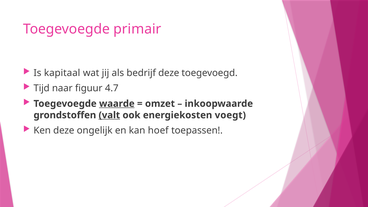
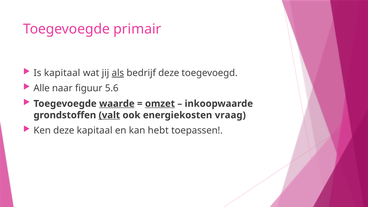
als underline: none -> present (118, 73)
Tijd: Tijd -> Alle (42, 88)
4.7: 4.7 -> 5.6 (112, 88)
omzet underline: none -> present (160, 104)
voegt: voegt -> vraag (230, 115)
deze ongelijk: ongelijk -> kapitaal (95, 130)
hoef: hoef -> hebt (158, 130)
